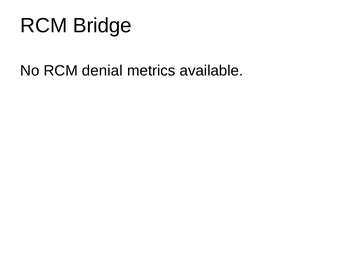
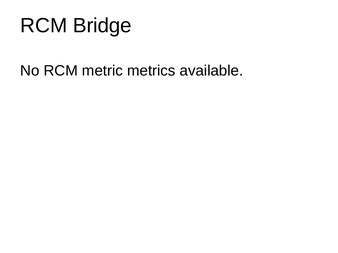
denial: denial -> metric (102, 71)
